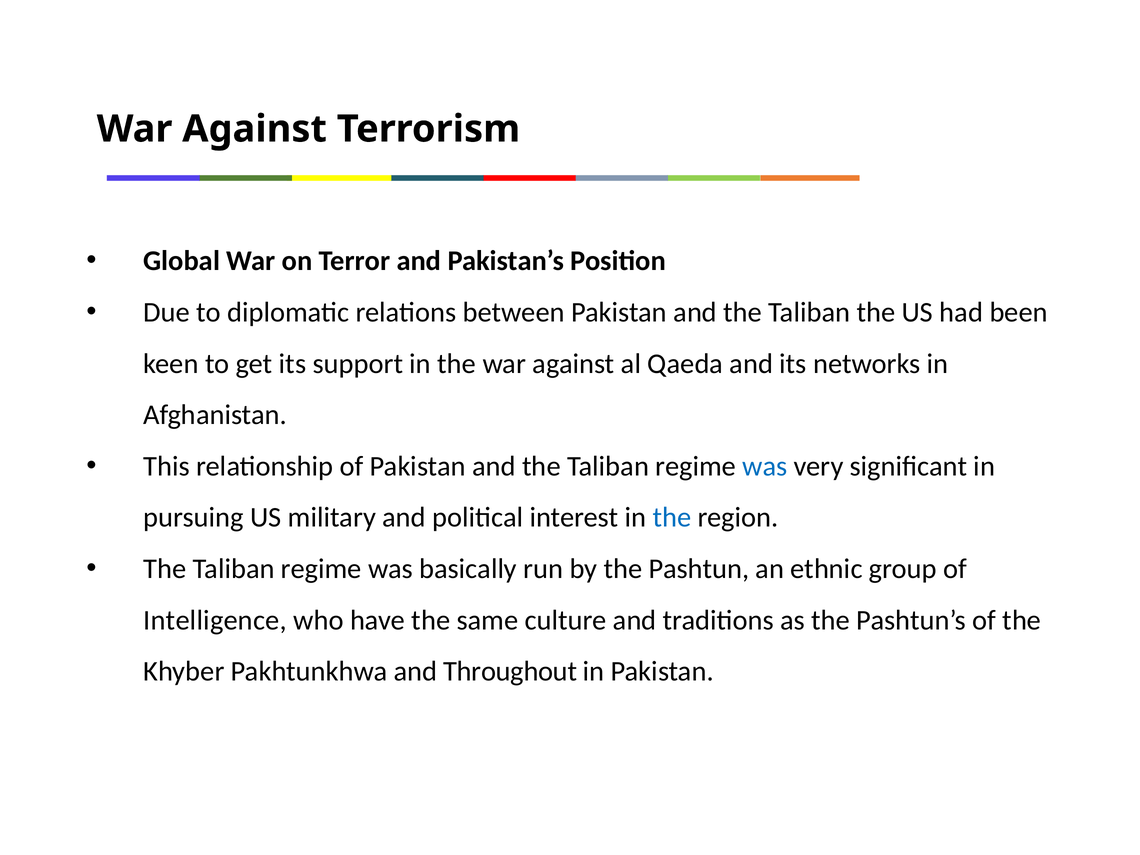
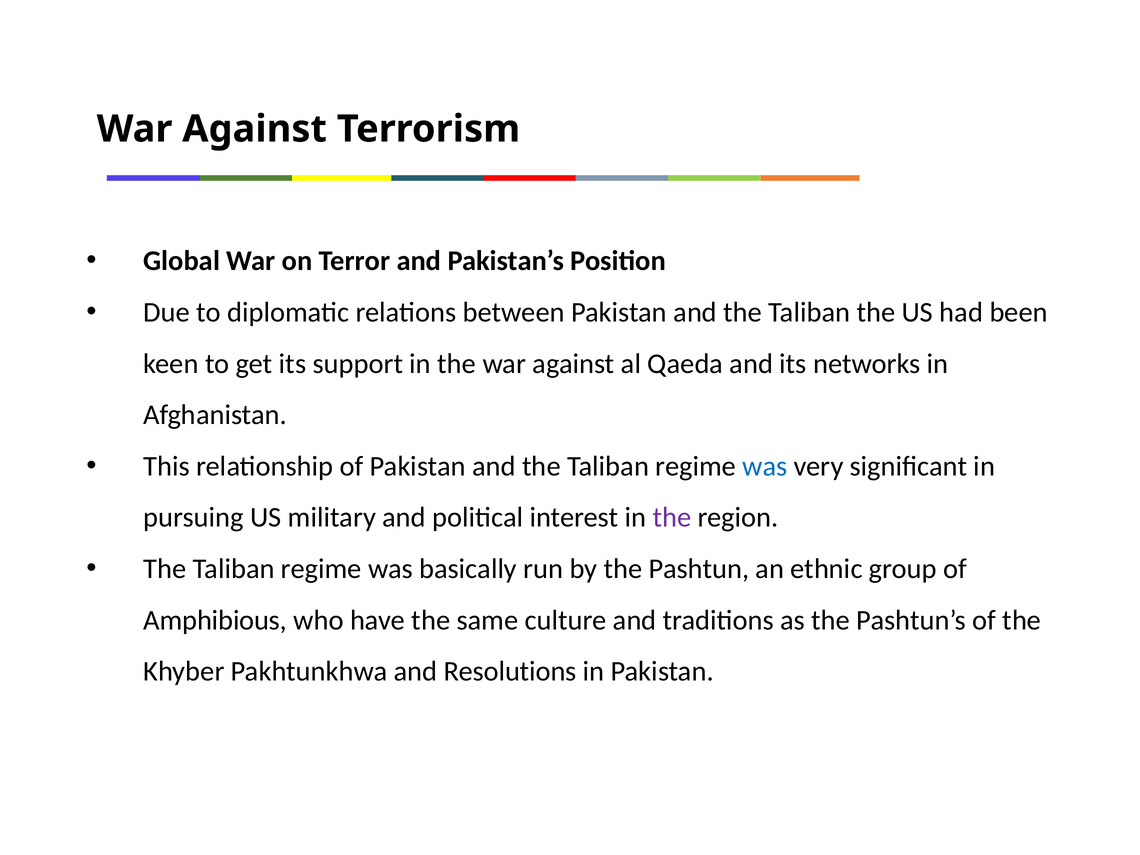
the colour: blue -> purple (672, 518)
Intelligence: Intelligence -> Amphibious (215, 620)
Throughout: Throughout -> Resolutions (510, 671)
